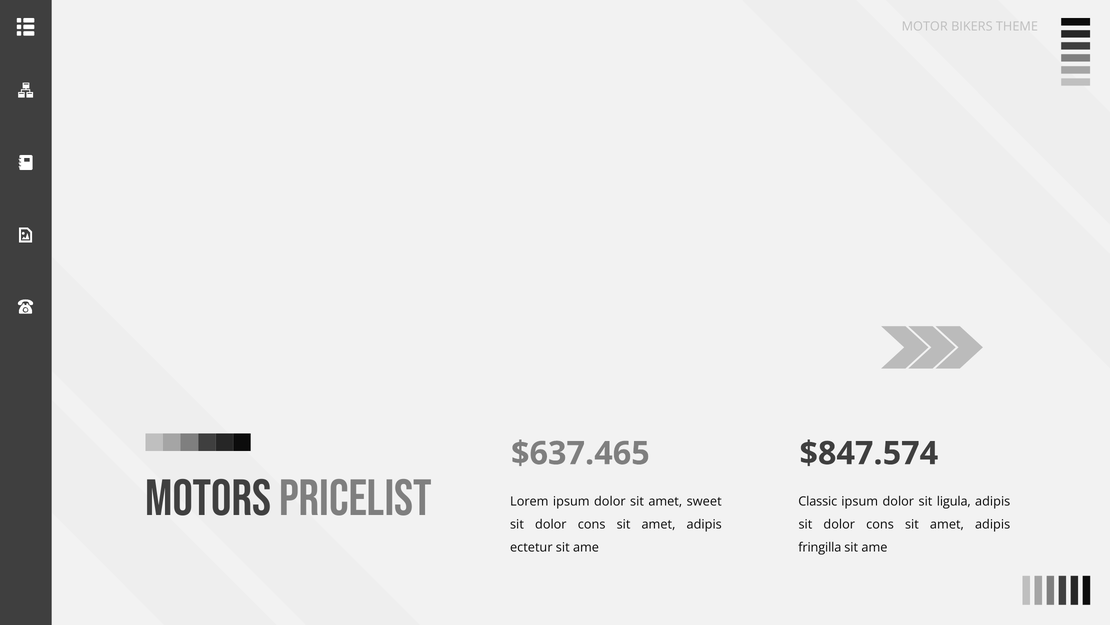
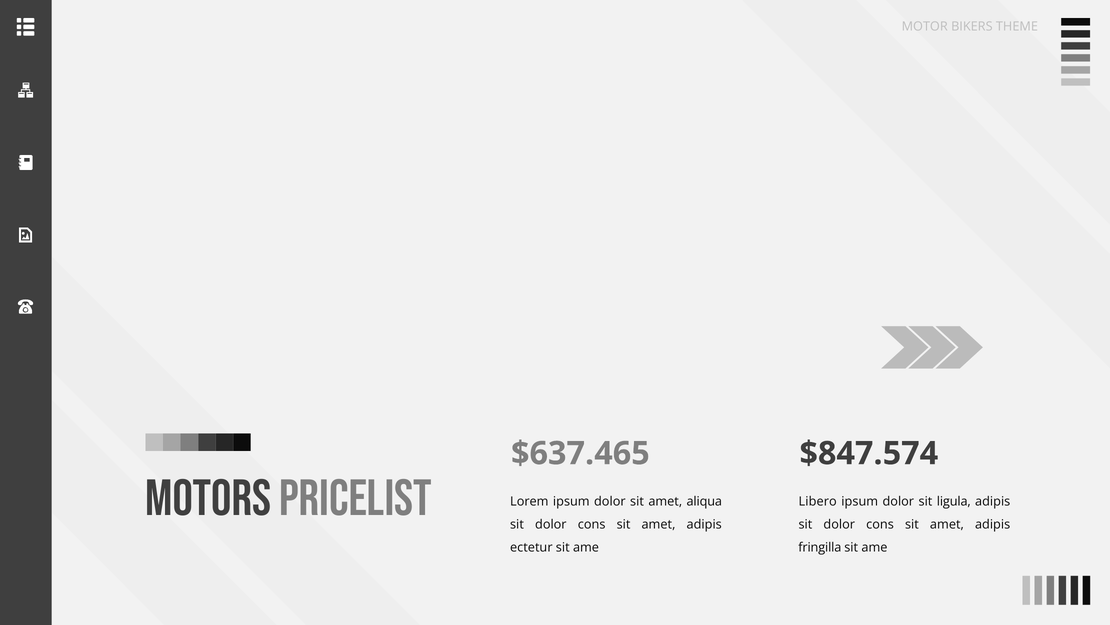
sweet: sweet -> aliqua (704, 501)
Classic: Classic -> Libero (818, 501)
